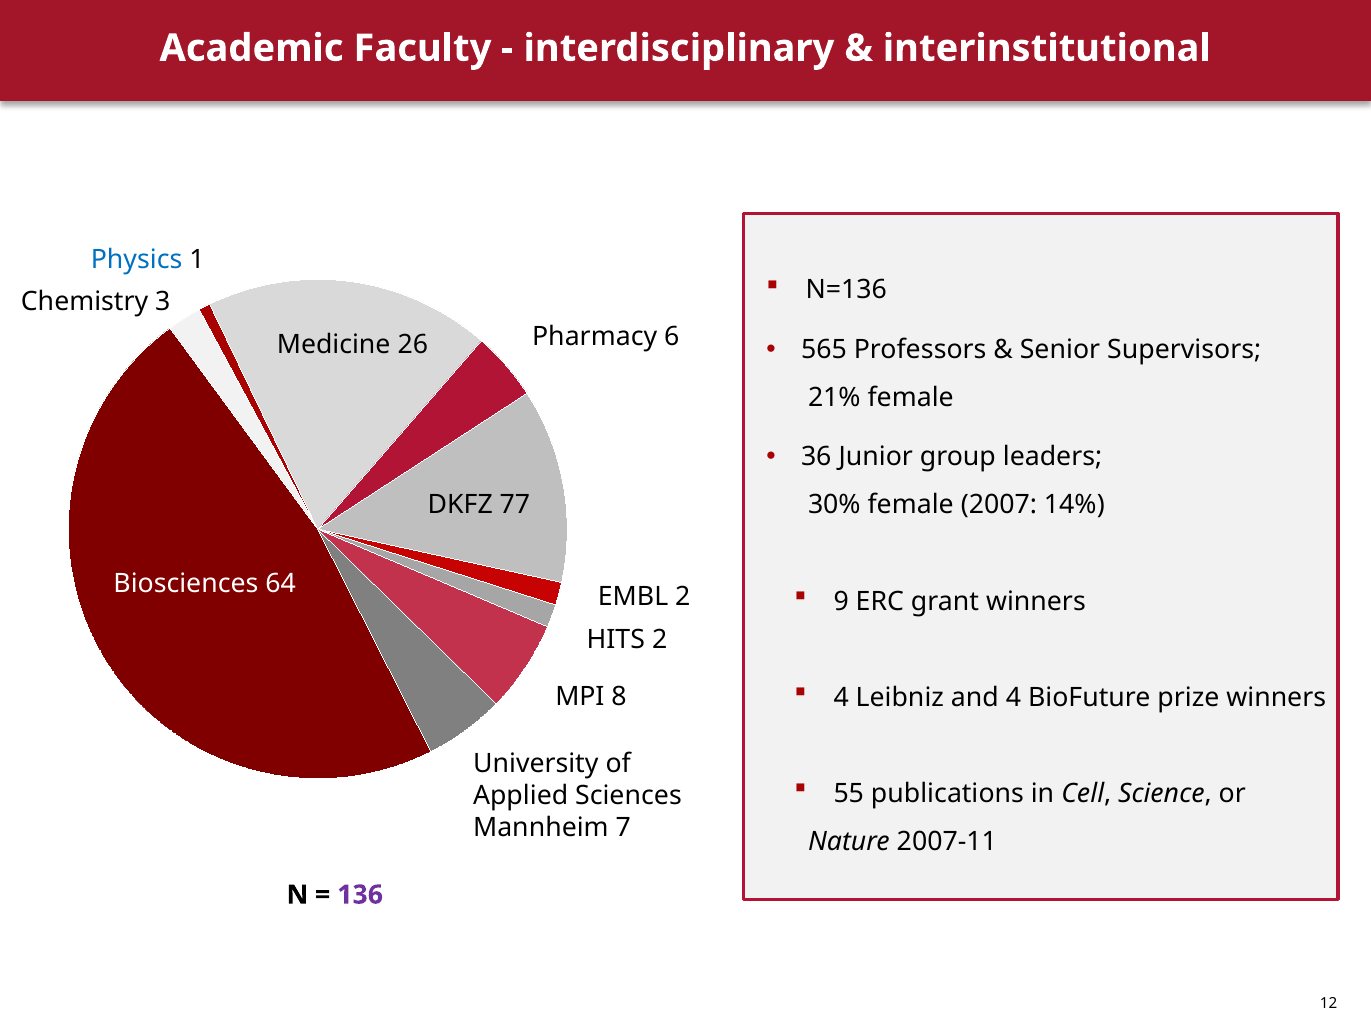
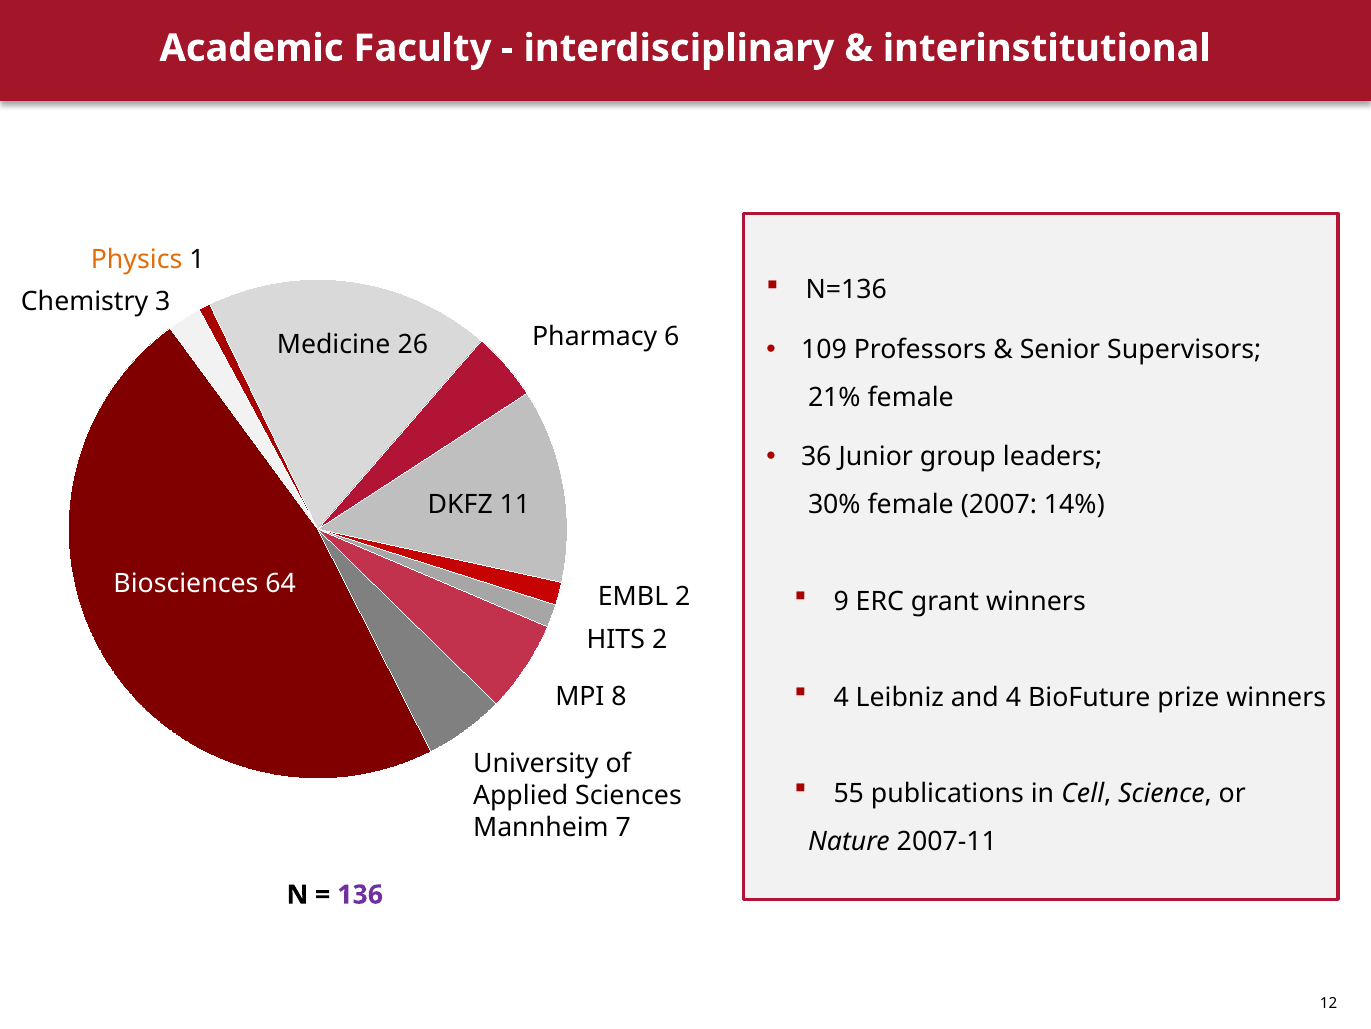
Physics colour: blue -> orange (137, 260)
565: 565 -> 109 (824, 349)
77: 77 -> 11 (515, 504)
